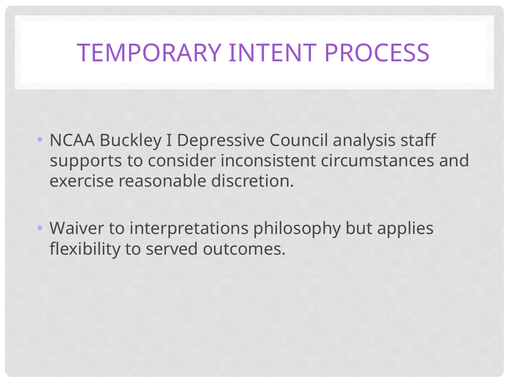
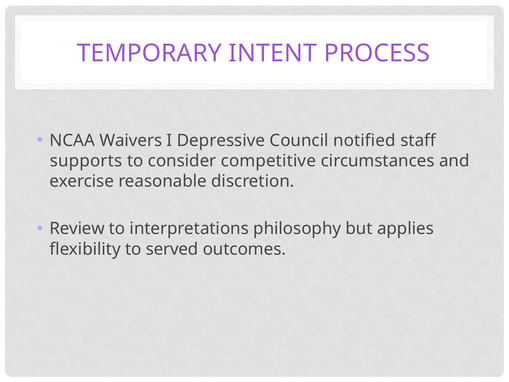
Buckley: Buckley -> Waivers (131, 140)
analysis: analysis -> notified (364, 140)
inconsistent: inconsistent -> competitive (268, 161)
Waiver: Waiver -> Review (77, 229)
